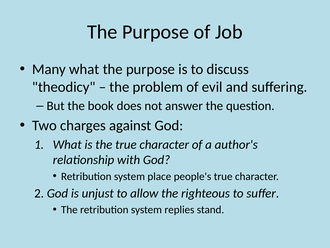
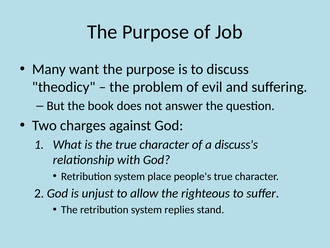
Many what: what -> want (84, 69)
author's: author's -> discuss's (236, 144)
